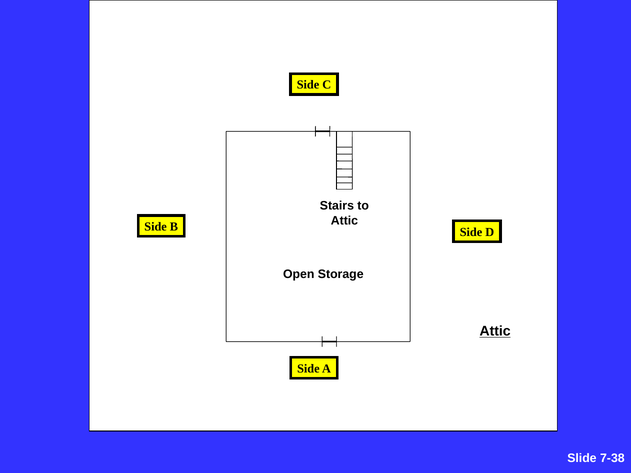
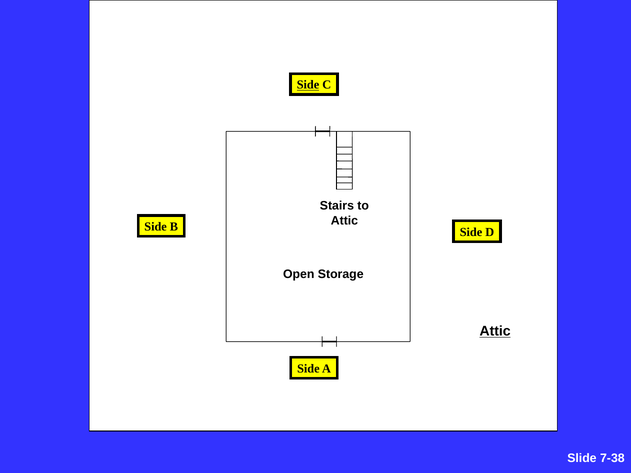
Side underline: none -> present (308, 85)
